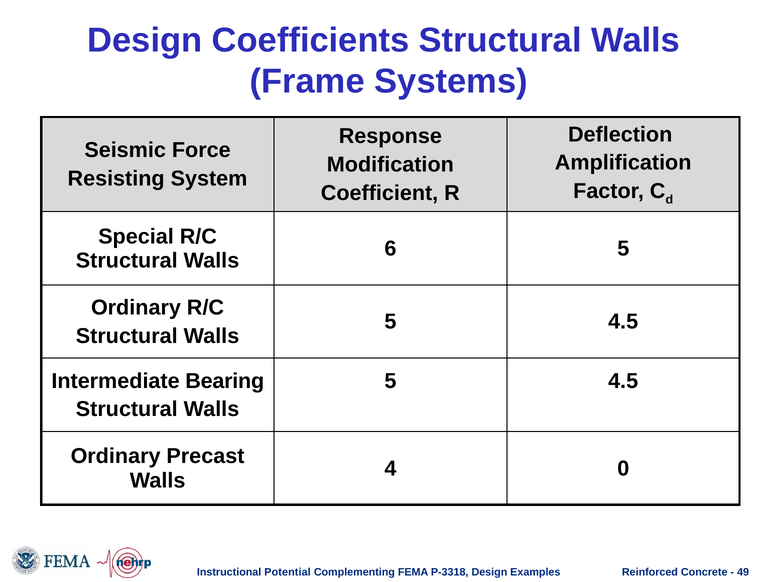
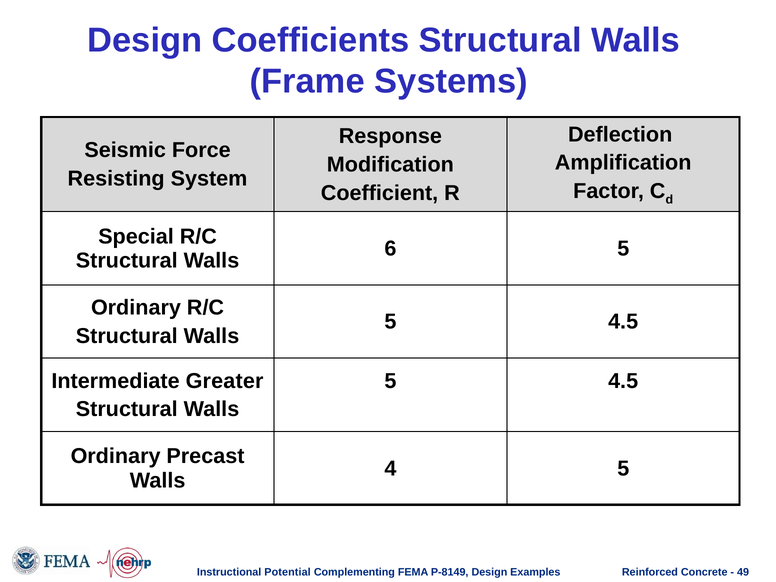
Bearing: Bearing -> Greater (225, 381)
4 0: 0 -> 5 (623, 468)
P-3318: P-3318 -> P-8149 (450, 572)
